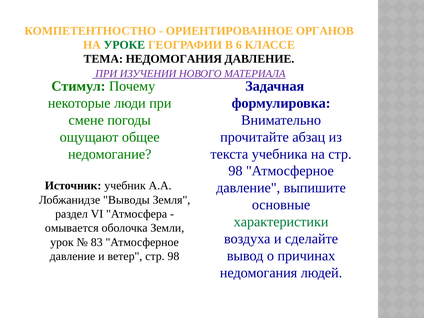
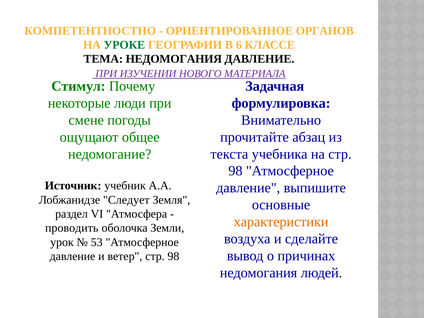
Выводы: Выводы -> Следует (126, 200)
характеристики colour: green -> orange (281, 222)
омывается: омывается -> проводить (72, 228)
83: 83 -> 53 (97, 242)
